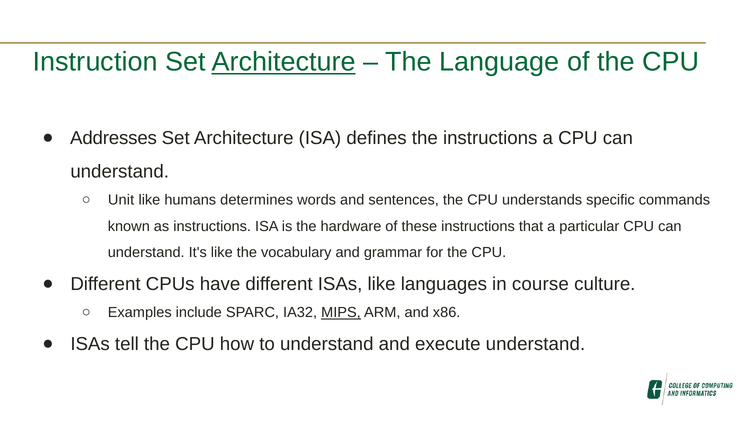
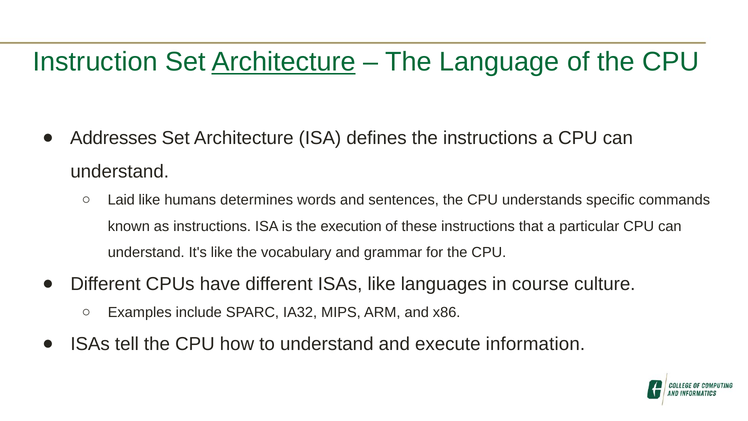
Unit: Unit -> Laid (121, 200)
hardware: hardware -> execution (351, 226)
MIPS underline: present -> none (341, 312)
execute understand: understand -> information (535, 344)
